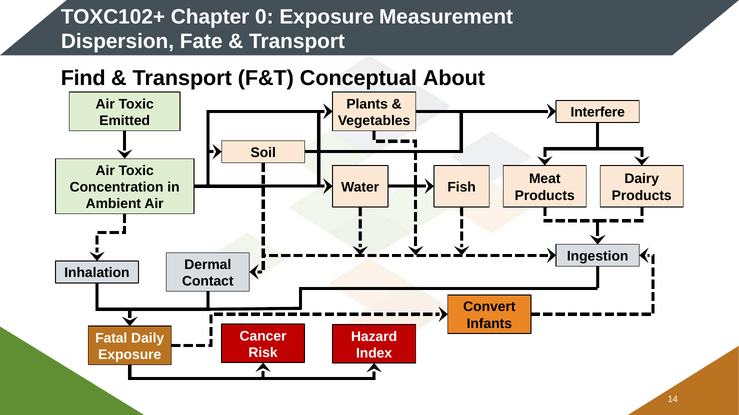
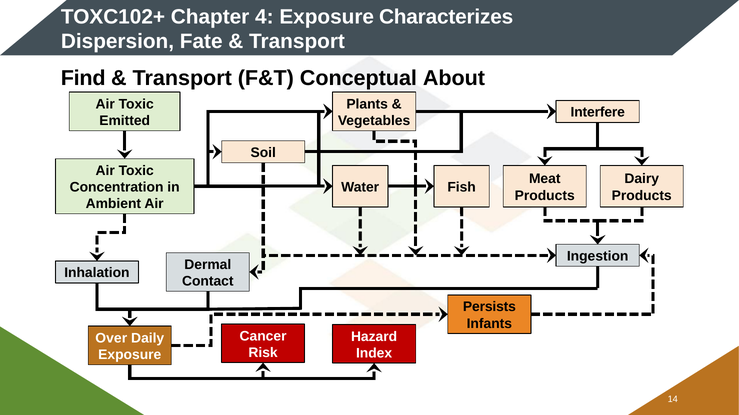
0: 0 -> 4 (264, 17)
Measurement: Measurement -> Characterizes (446, 17)
Convert: Convert -> Persists (489, 307)
Fatal: Fatal -> Over (111, 339)
